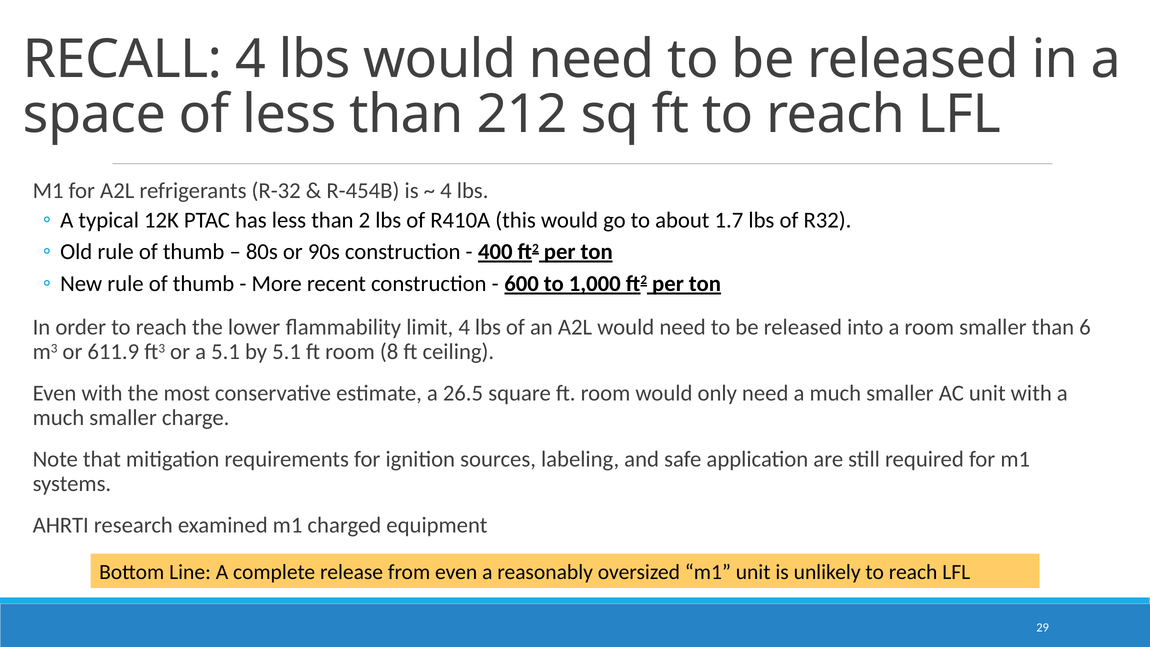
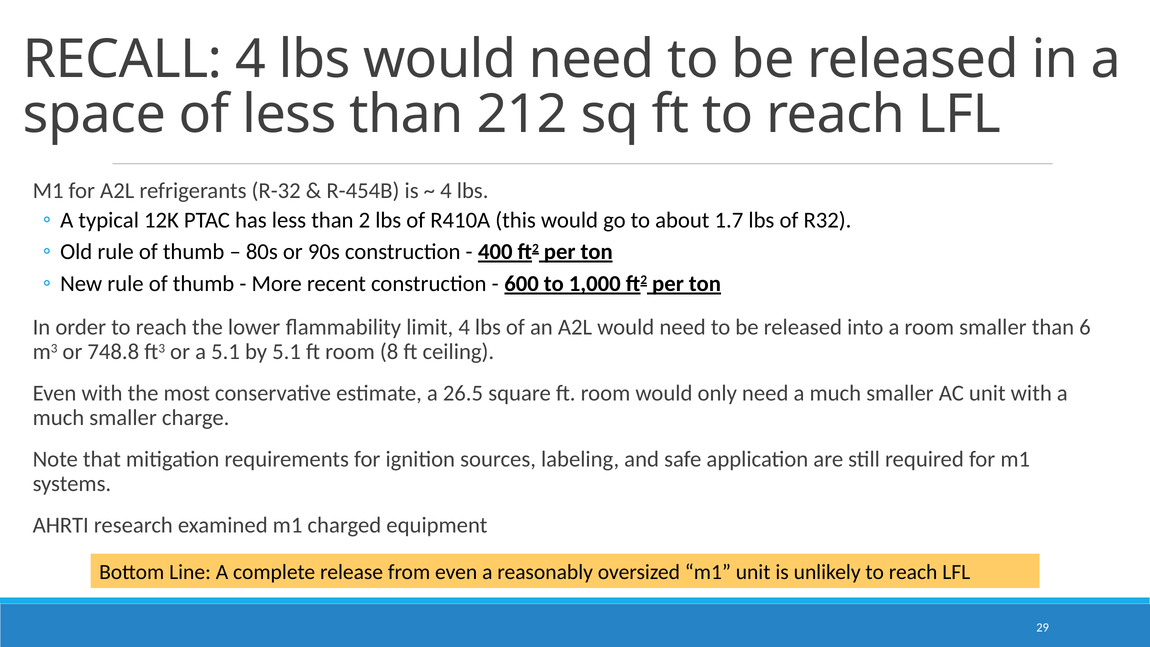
611.9: 611.9 -> 748.8 (113, 352)
